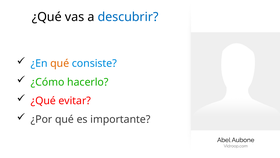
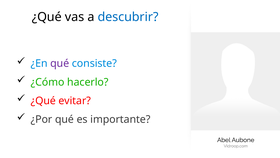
qué colour: orange -> purple (60, 63)
